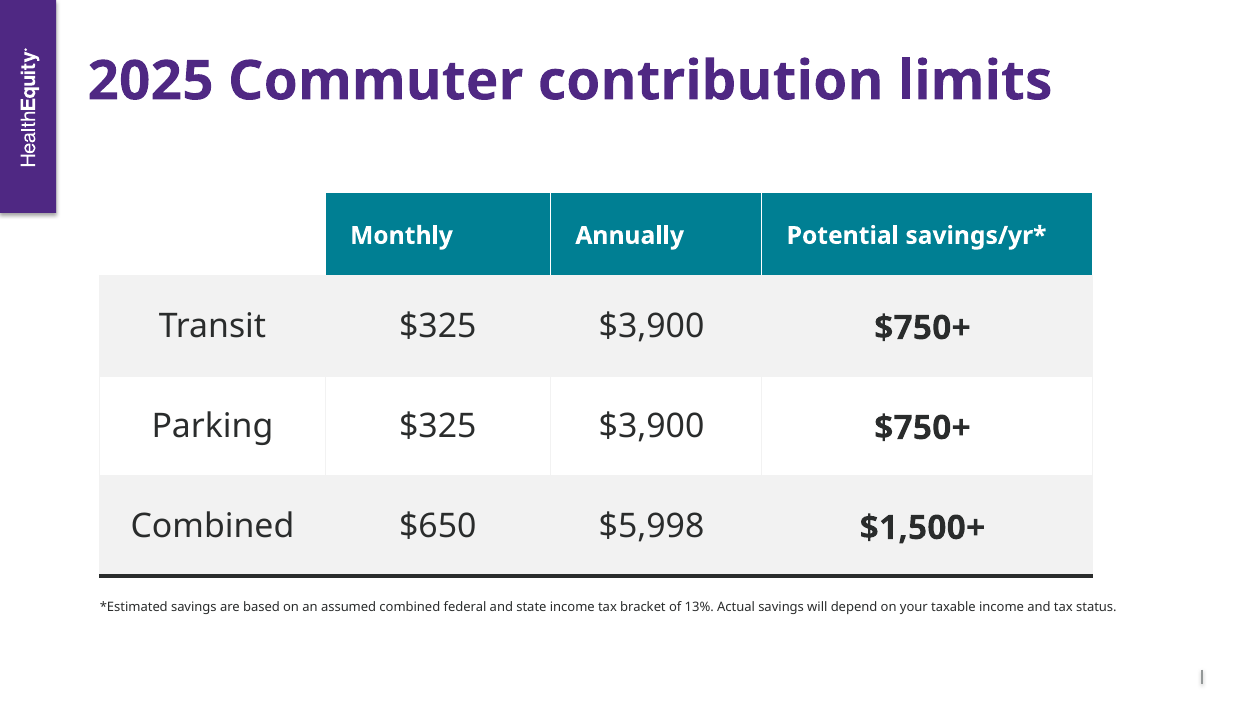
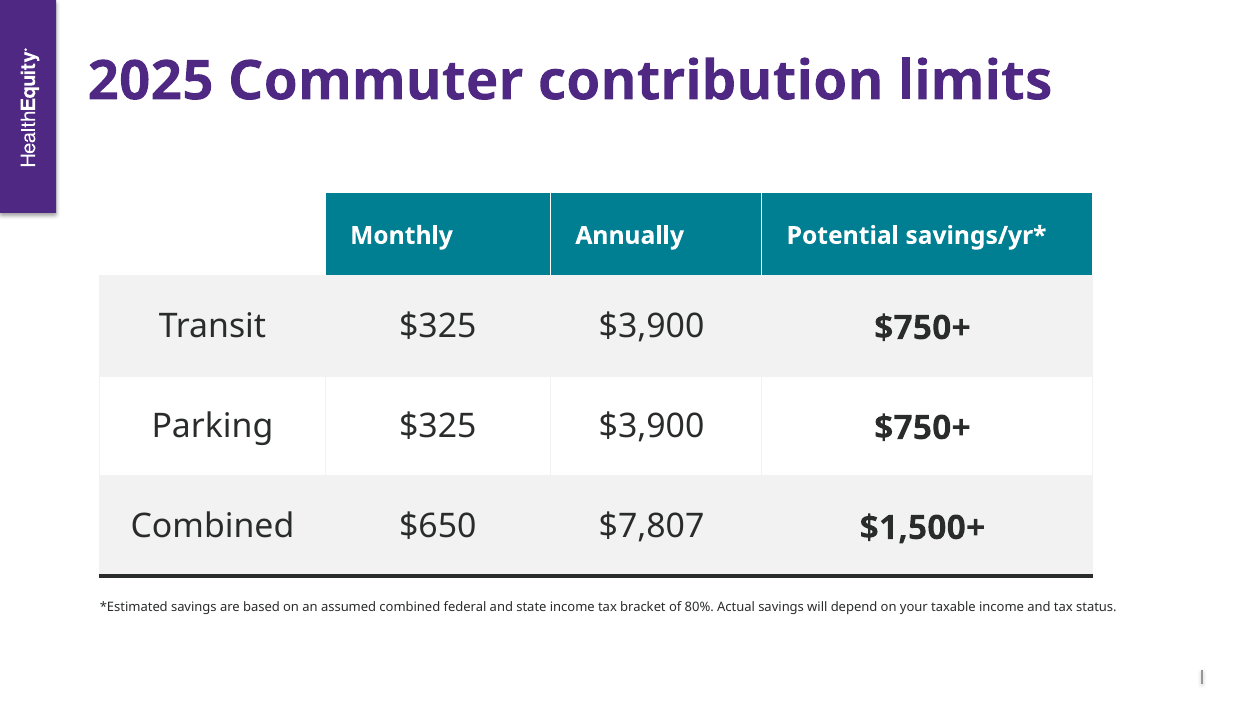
$5,998: $5,998 -> $7,807 (652, 526)
13%: 13% -> 80% (699, 607)
